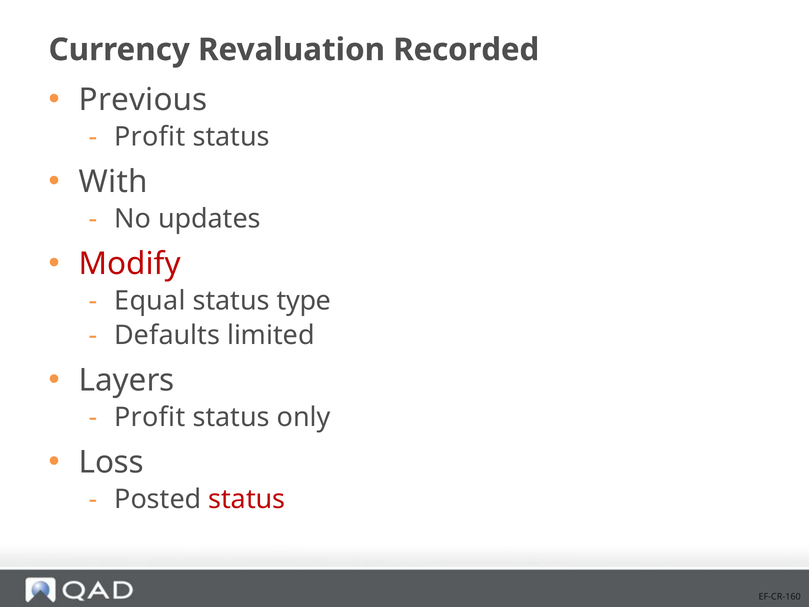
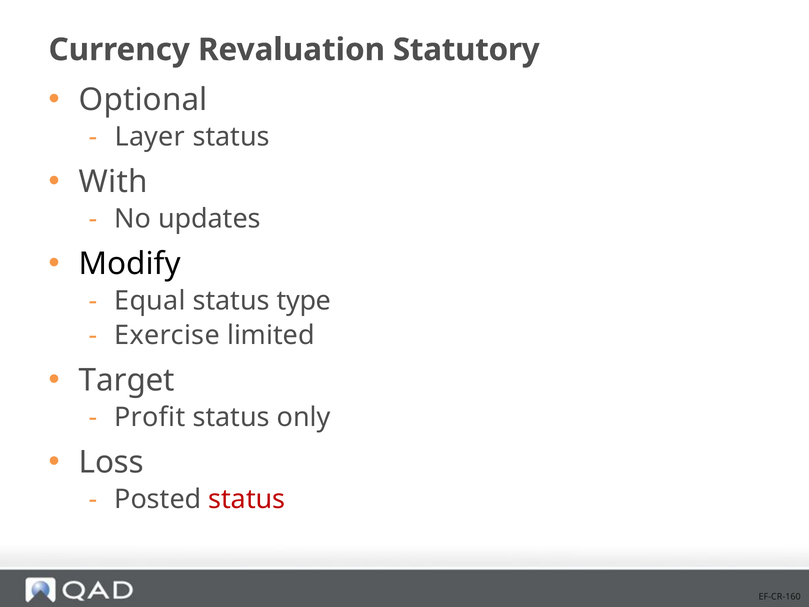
Recorded: Recorded -> Statutory (466, 50)
Previous: Previous -> Optional (143, 100)
Profit: Profit -> Layer (150, 137)
Modify colour: red -> black (130, 264)
Defaults: Defaults -> Exercise (167, 335)
Layers: Layers -> Target (127, 380)
